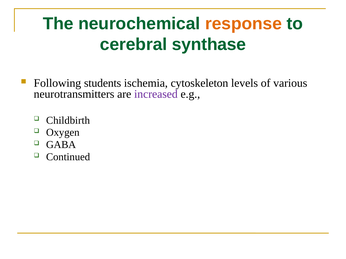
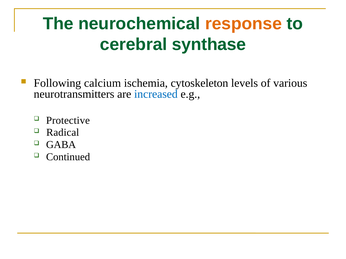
students: students -> calcium (103, 83)
increased colour: purple -> blue (156, 94)
Childbirth: Childbirth -> Protective (68, 121)
Oxygen: Oxygen -> Radical (63, 133)
